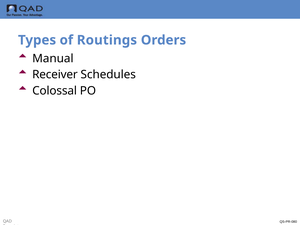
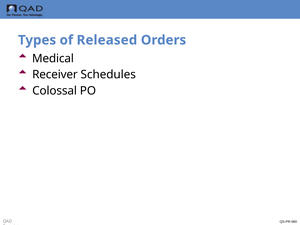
Routings: Routings -> Released (107, 40)
Manual: Manual -> Medical (53, 58)
